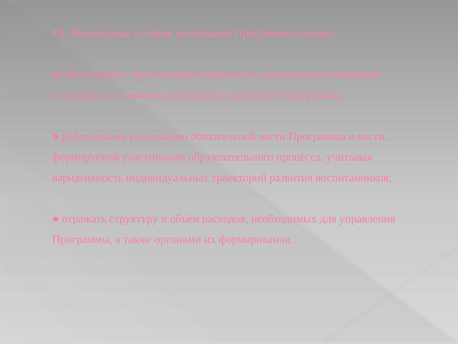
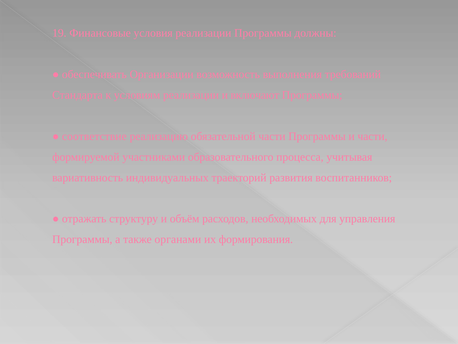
казённого: казённого -> включают (255, 95)
работниками: работниками -> соответствие (94, 136)
